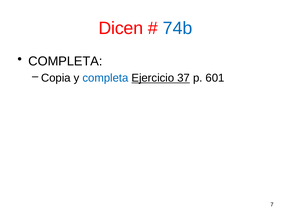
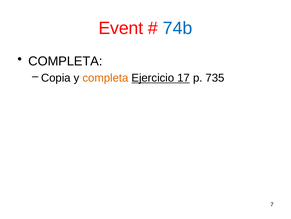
Dicen: Dicen -> Event (121, 28)
completa colour: blue -> orange (105, 78)
37: 37 -> 17 (184, 78)
601: 601 -> 735 (215, 78)
